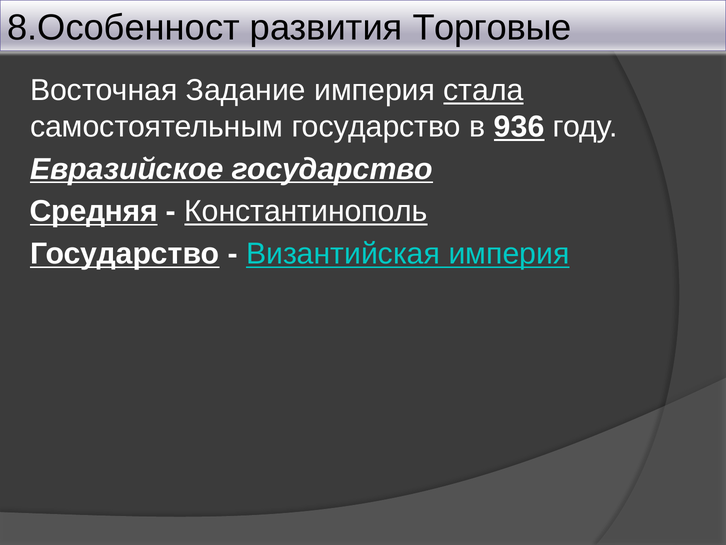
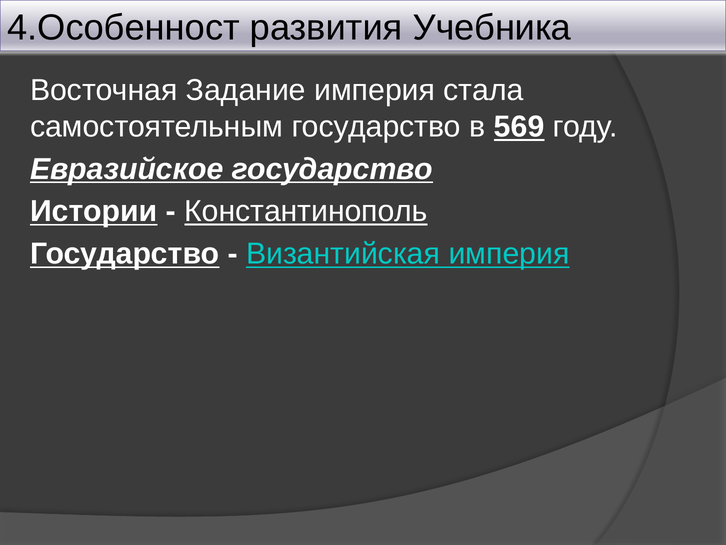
8.Особенност: 8.Особенност -> 4.Особенност (123, 28)
Торговые: Торговые -> Учебника (492, 28)
стала underline: present -> none (483, 90)
936: 936 -> 569 (519, 127)
Средняя: Средняя -> Истории (94, 211)
